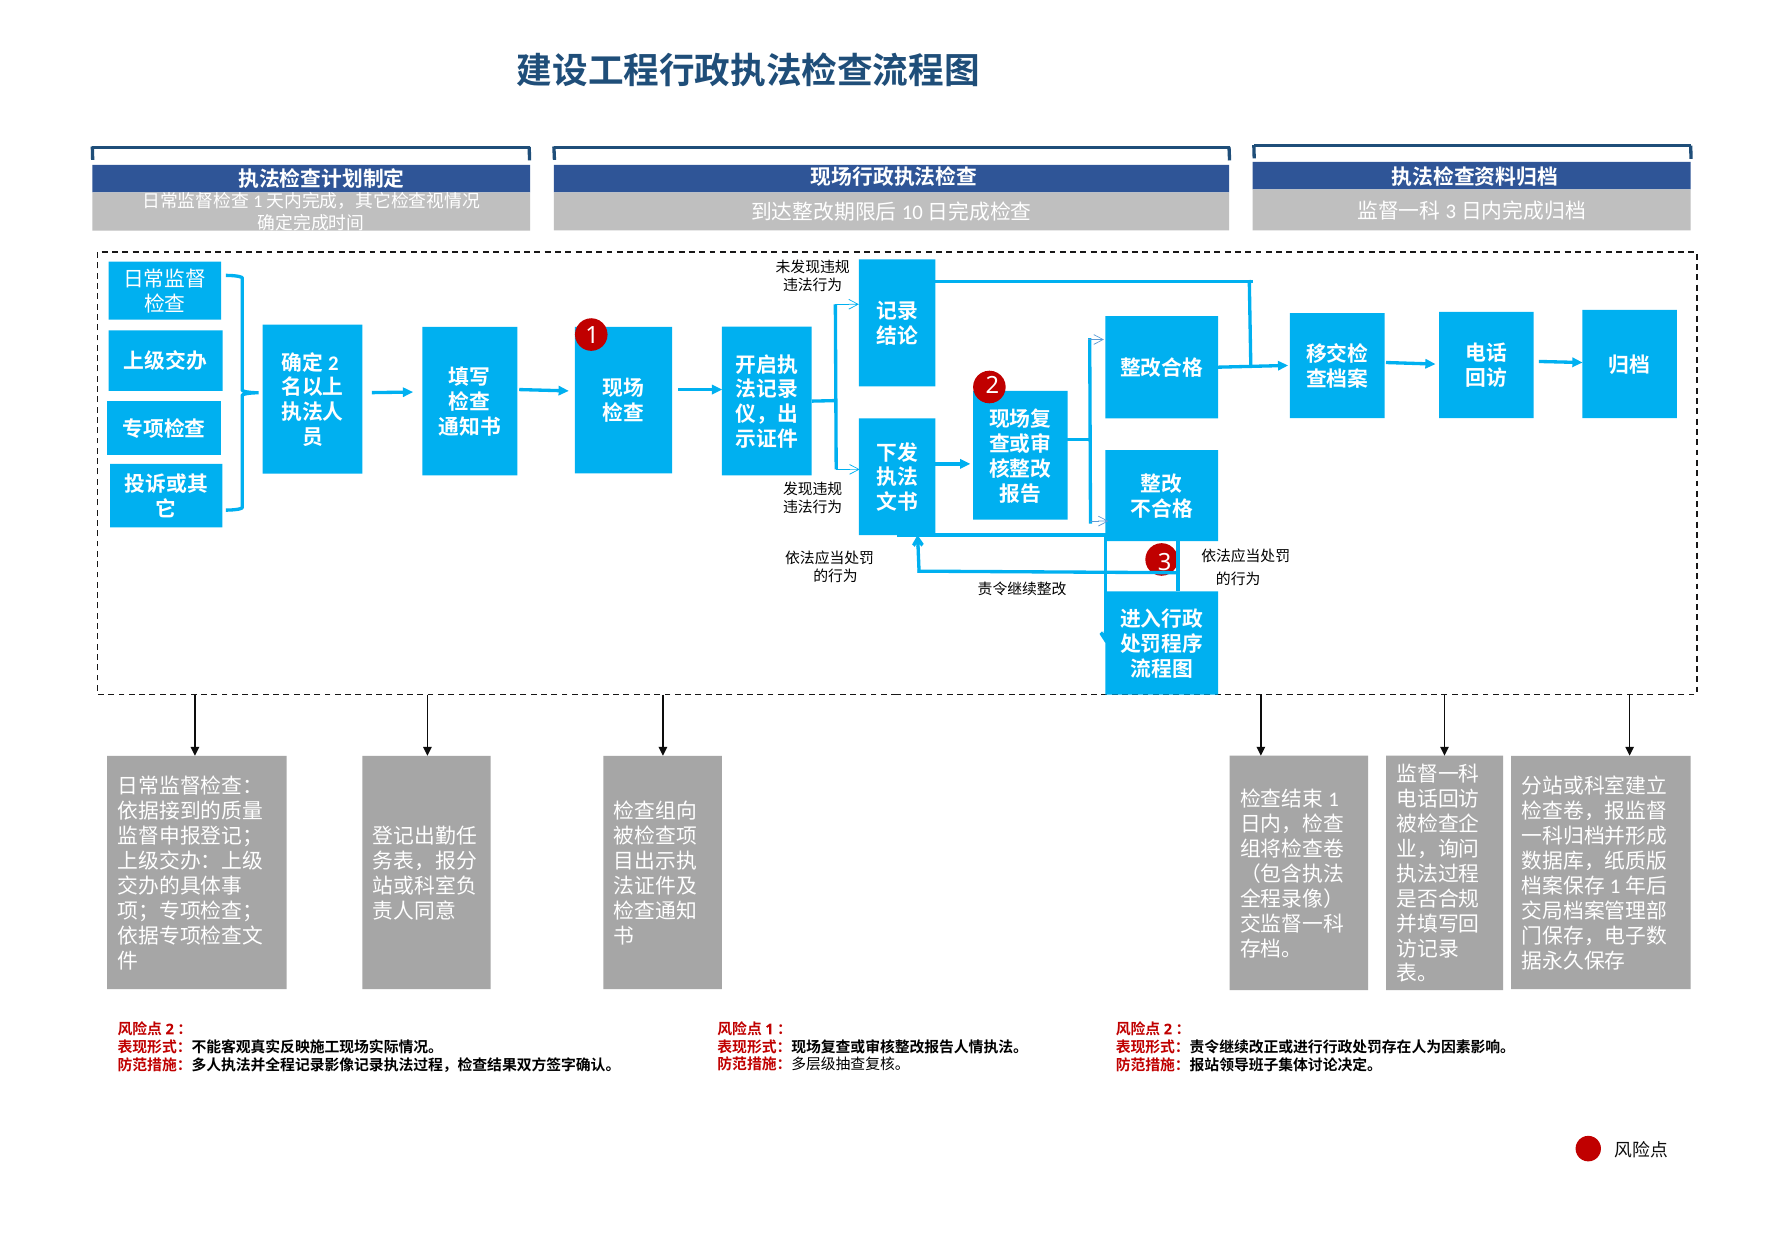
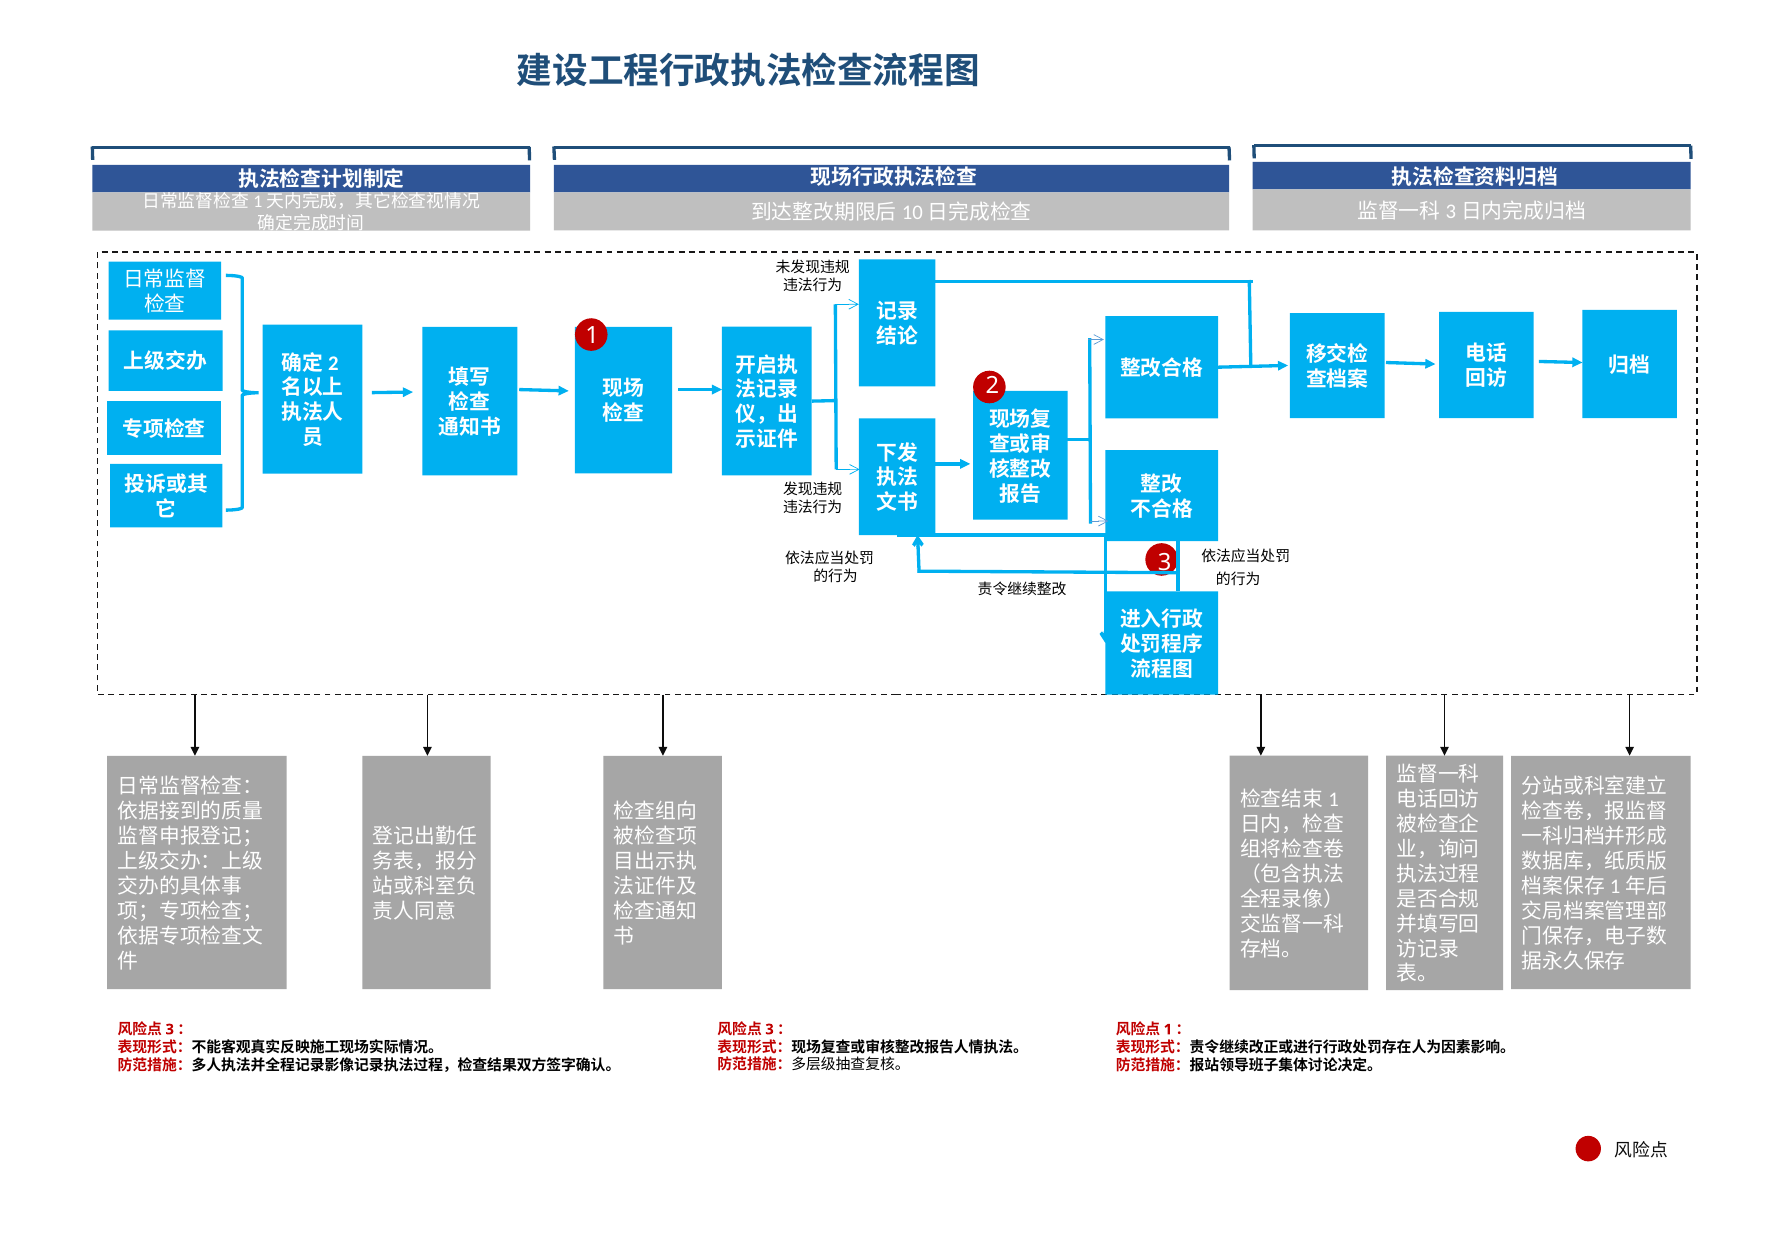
1: 1 -> 3 (770, 1029)
2: 2 -> 3 (170, 1029)
2: 2 -> 1 (1168, 1029)
